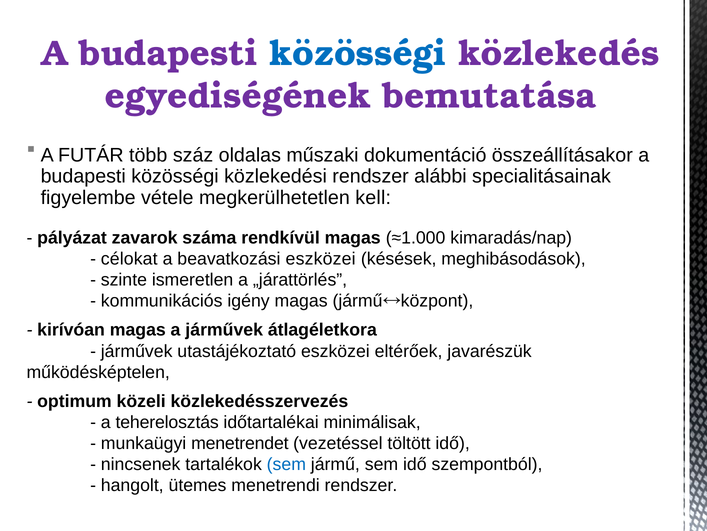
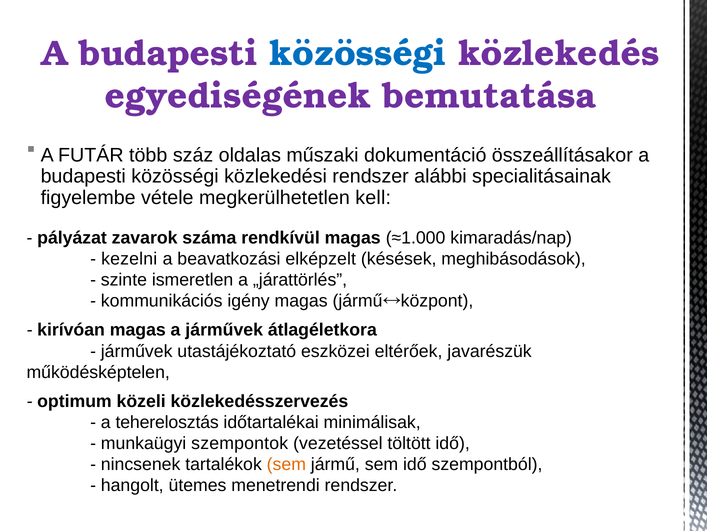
célokat: célokat -> kezelni (129, 259)
beavatkozási eszközei: eszközei -> elképzelt (321, 259)
menetrendet: menetrendet -> szempontok (240, 443)
sem colour: blue -> orange (286, 464)
